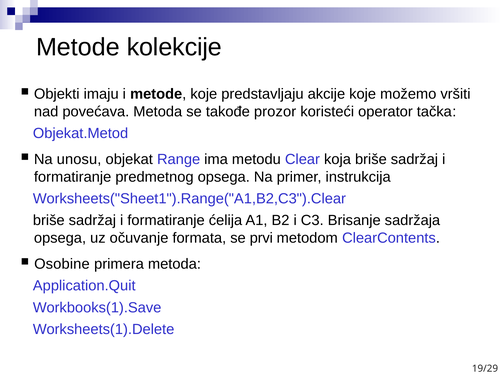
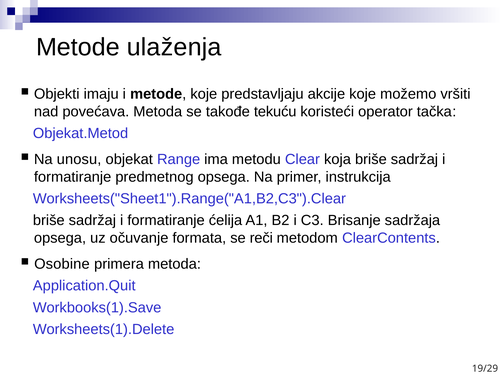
kolekcije: kolekcije -> ulaženja (174, 47)
prozor: prozor -> tekuću (275, 112)
prvi: prvi -> reči (261, 238)
